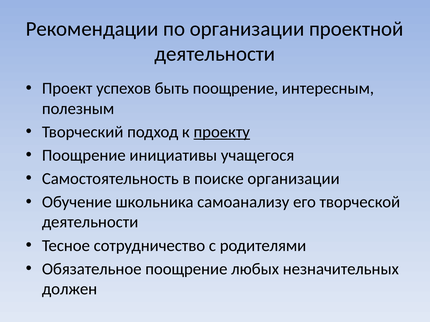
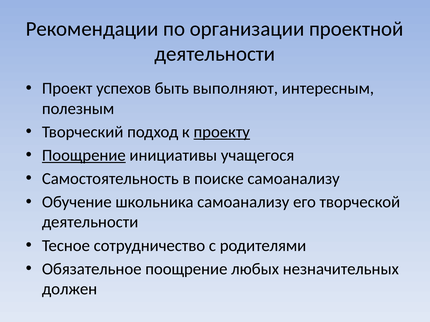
быть поощрение: поощрение -> выполняют (235, 89)
Поощрение underline: none -> present (84, 156)
поиске организации: организации -> самоанализу (294, 179)
